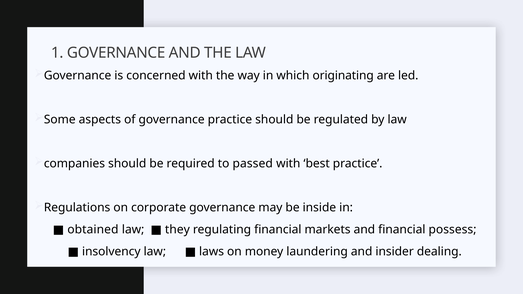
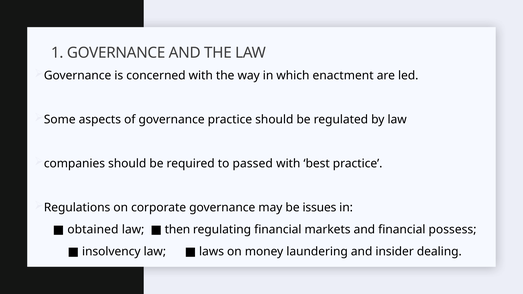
originating: originating -> enactment (343, 76)
inside: inside -> issues (319, 208)
they: they -> then (177, 230)
